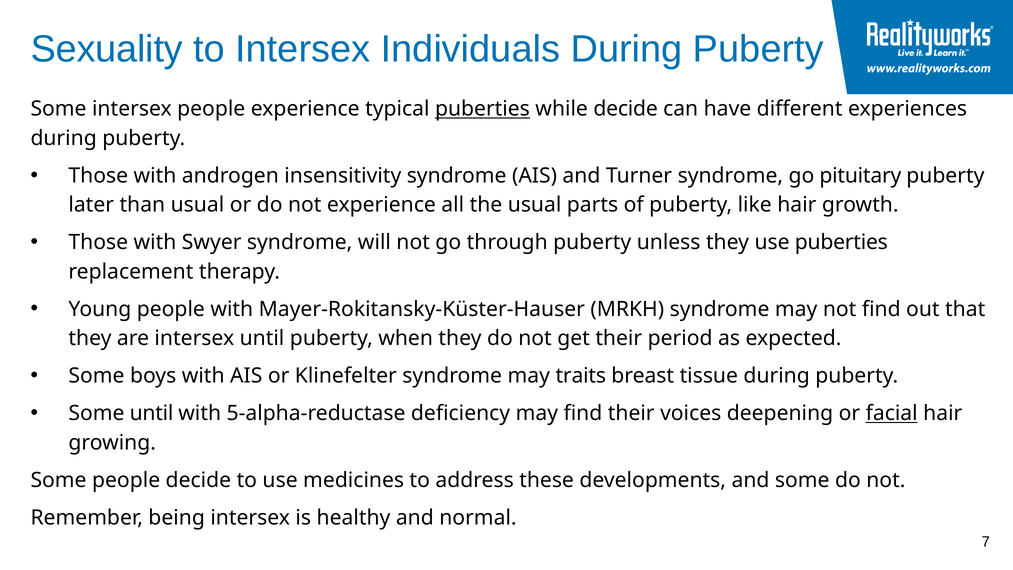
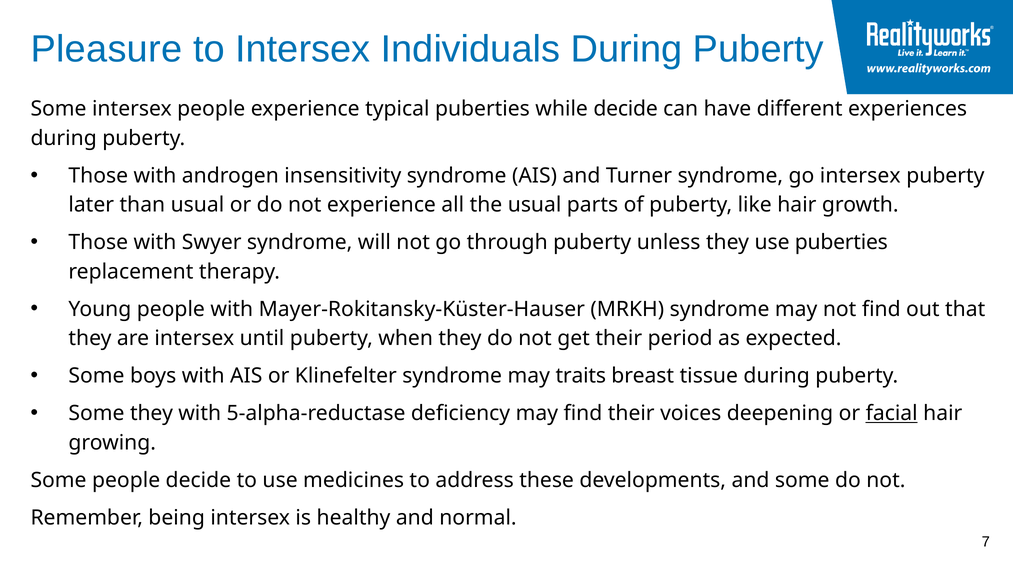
Sexuality: Sexuality -> Pleasure (106, 49)
puberties underline: present -> none (482, 109)
go pituitary: pituitary -> intersex (860, 176)
Some until: until -> they (151, 413)
